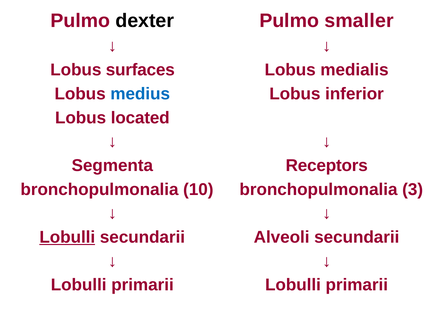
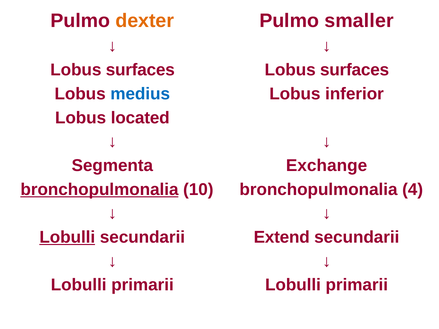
dexter colour: black -> orange (145, 21)
medialis: medialis -> surfaces (355, 70)
Receptors: Receptors -> Exchange (327, 166)
bronchopulmonalia underline: none -> present (99, 190)
3: 3 -> 4 (413, 190)
Alveoli: Alveoli -> Extend (282, 237)
